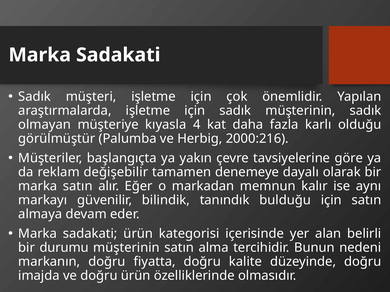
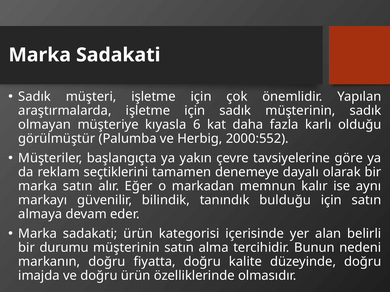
4: 4 -> 6 (197, 125)
2000:216: 2000:216 -> 2000:552 (257, 139)
değişebilir: değişebilir -> seçtiklerini (116, 172)
